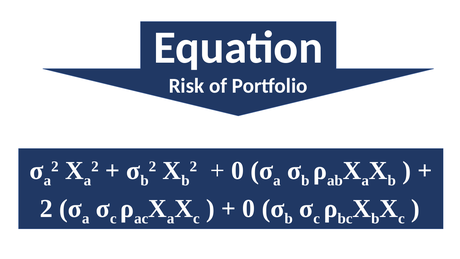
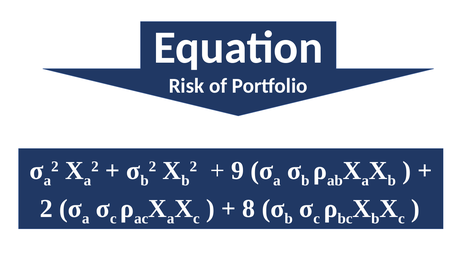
0: 0 -> 9 (238, 170)
0: 0 -> 8 (249, 208)
